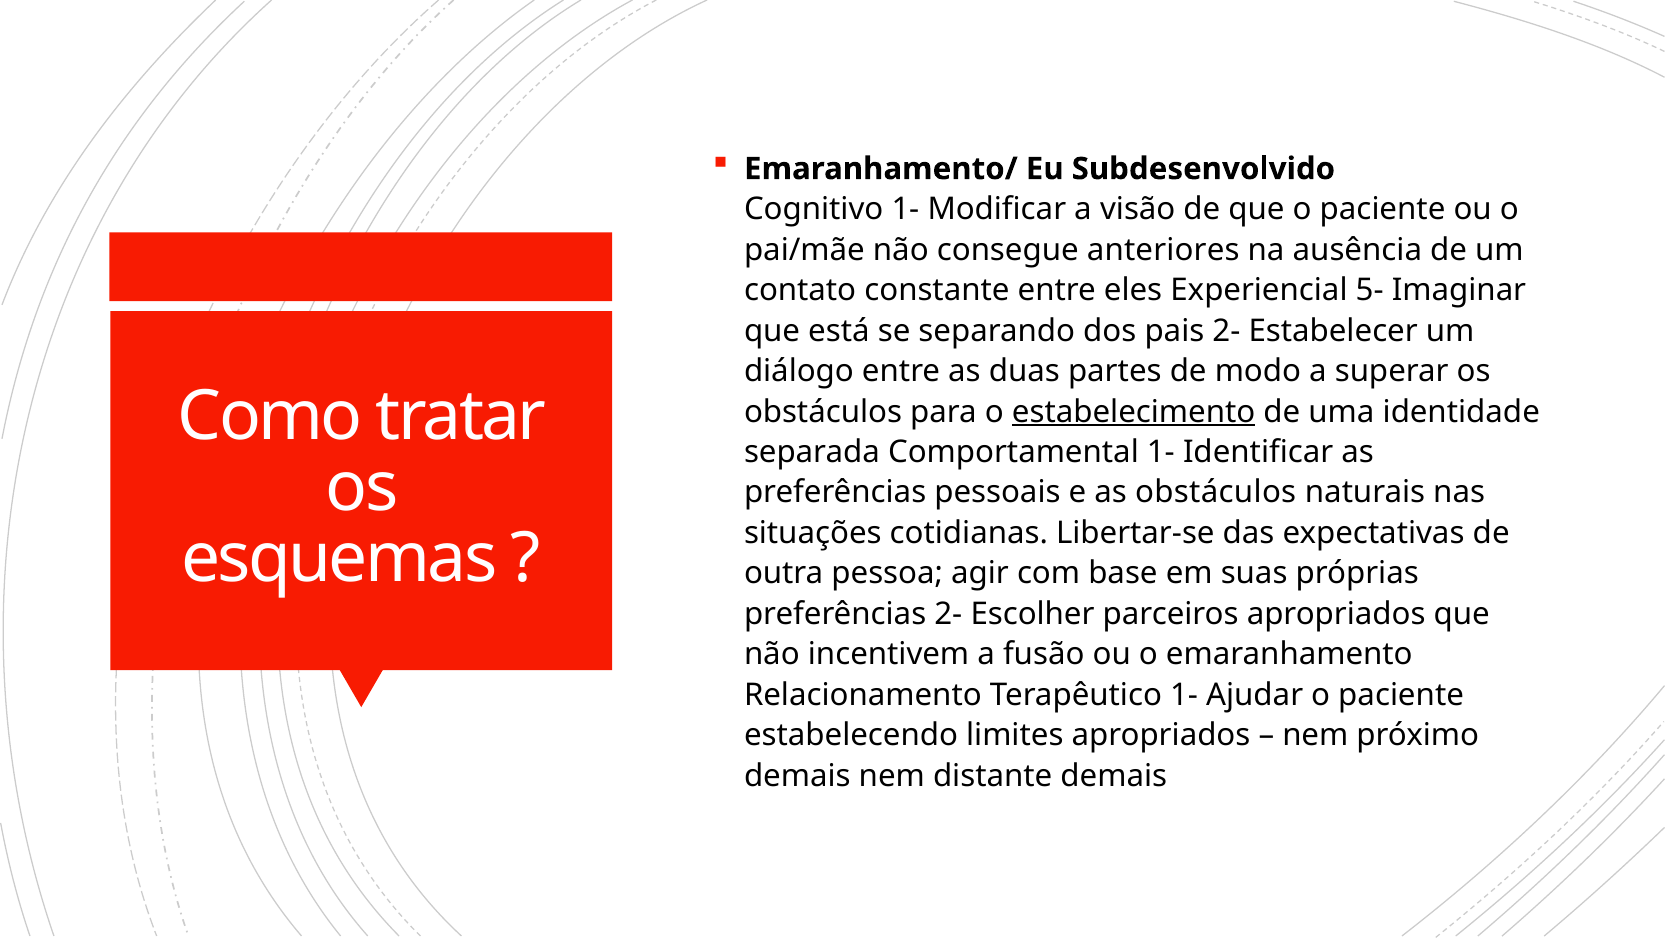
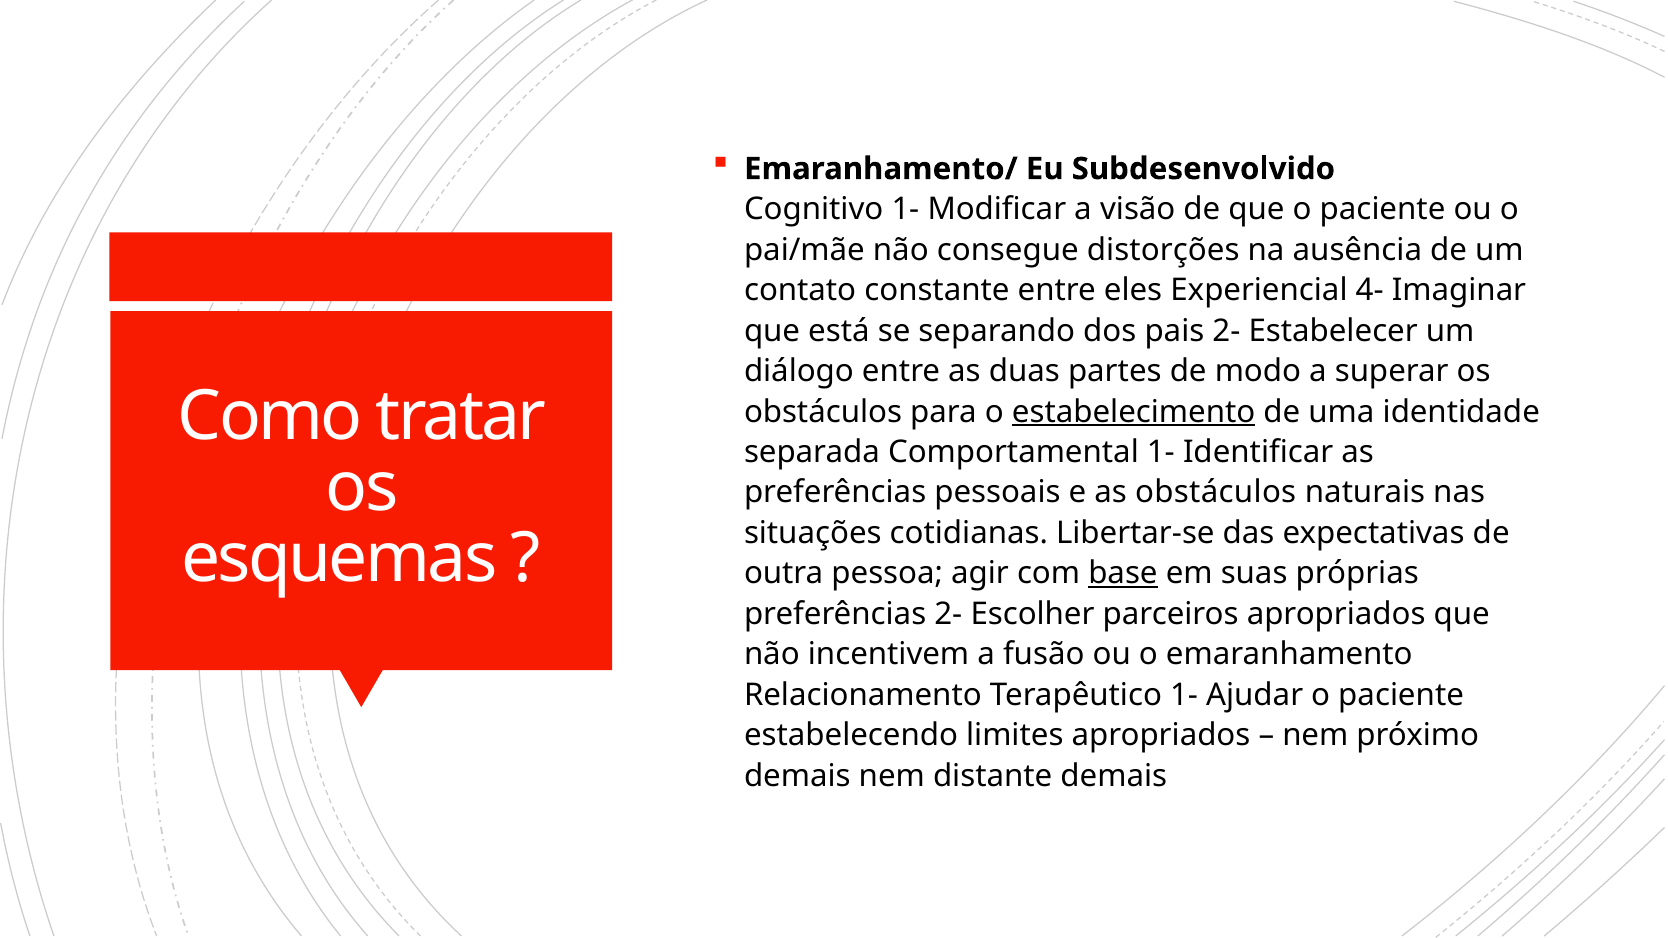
anteriores: anteriores -> distorções (1163, 250)
5-: 5- -> 4- (1370, 290)
base underline: none -> present (1123, 574)
